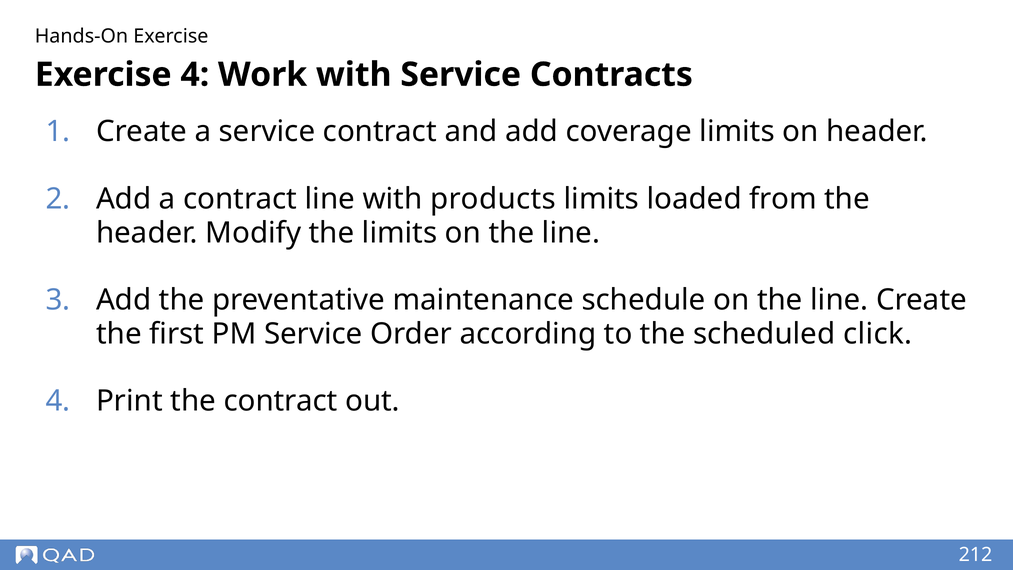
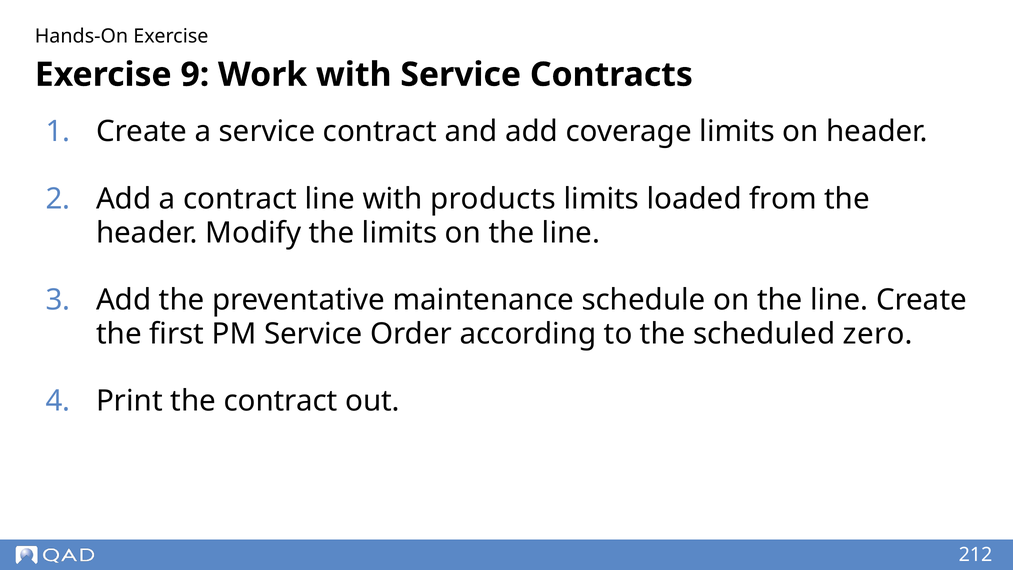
Exercise 4: 4 -> 9 (195, 75)
click: click -> zero (878, 334)
